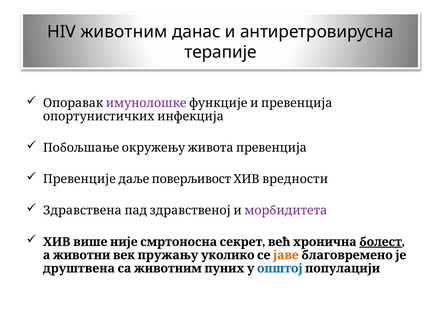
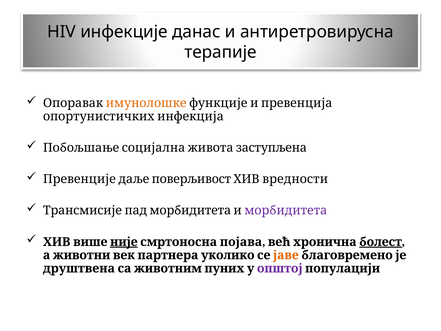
HIV животним: животним -> инфекције (124, 32)
имунолошке colour: purple -> orange (146, 103)
окружењу: окружењу -> социјална (153, 148)
живота превенција: превенција -> заступљена (271, 148)
Здравствена: Здравствена -> Трансмисије (82, 210)
пад здравственој: здравственој -> морбидитета (190, 210)
није underline: none -> present (124, 242)
секрет: секрет -> појава (241, 242)
пружању: пружању -> партнера (168, 255)
општој colour: blue -> purple (280, 268)
